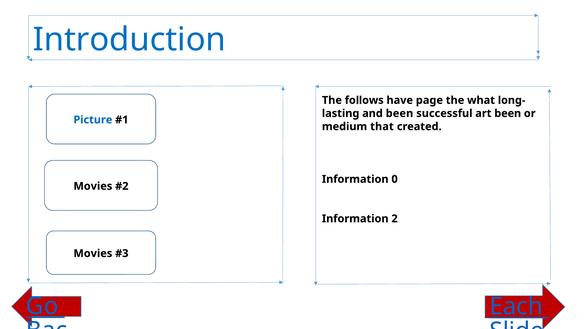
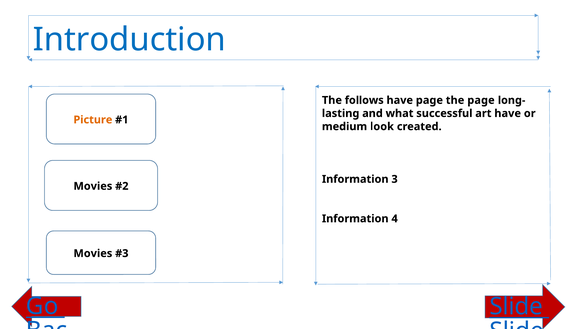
the what: what -> page (481, 100)
and been: been -> what (400, 113)
art been: been -> have (508, 113)
Picture colour: blue -> orange (93, 120)
that: that -> look (382, 127)
0: 0 -> 3 (395, 179)
2: 2 -> 4 (395, 219)
Each: Each -> Slide (516, 307)
